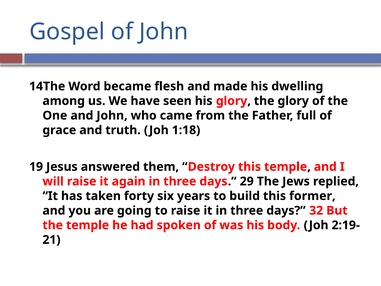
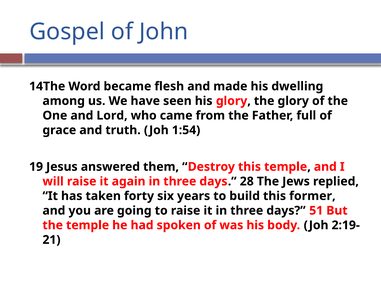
and John: John -> Lord (112, 115)
1:18: 1:18 -> 1:54 (186, 130)
29: 29 -> 28 (247, 181)
32: 32 -> 51 (316, 210)
